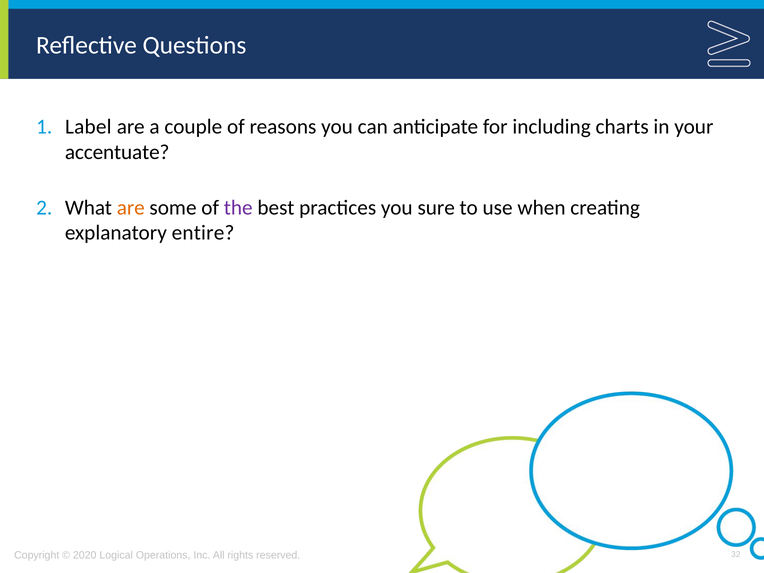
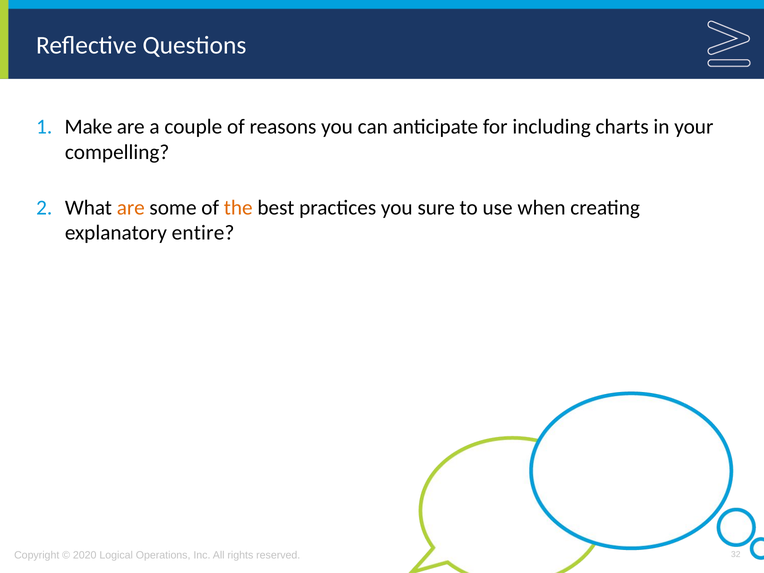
Label: Label -> Make (89, 127)
accentuate: accentuate -> compelling (117, 152)
the colour: purple -> orange (238, 208)
